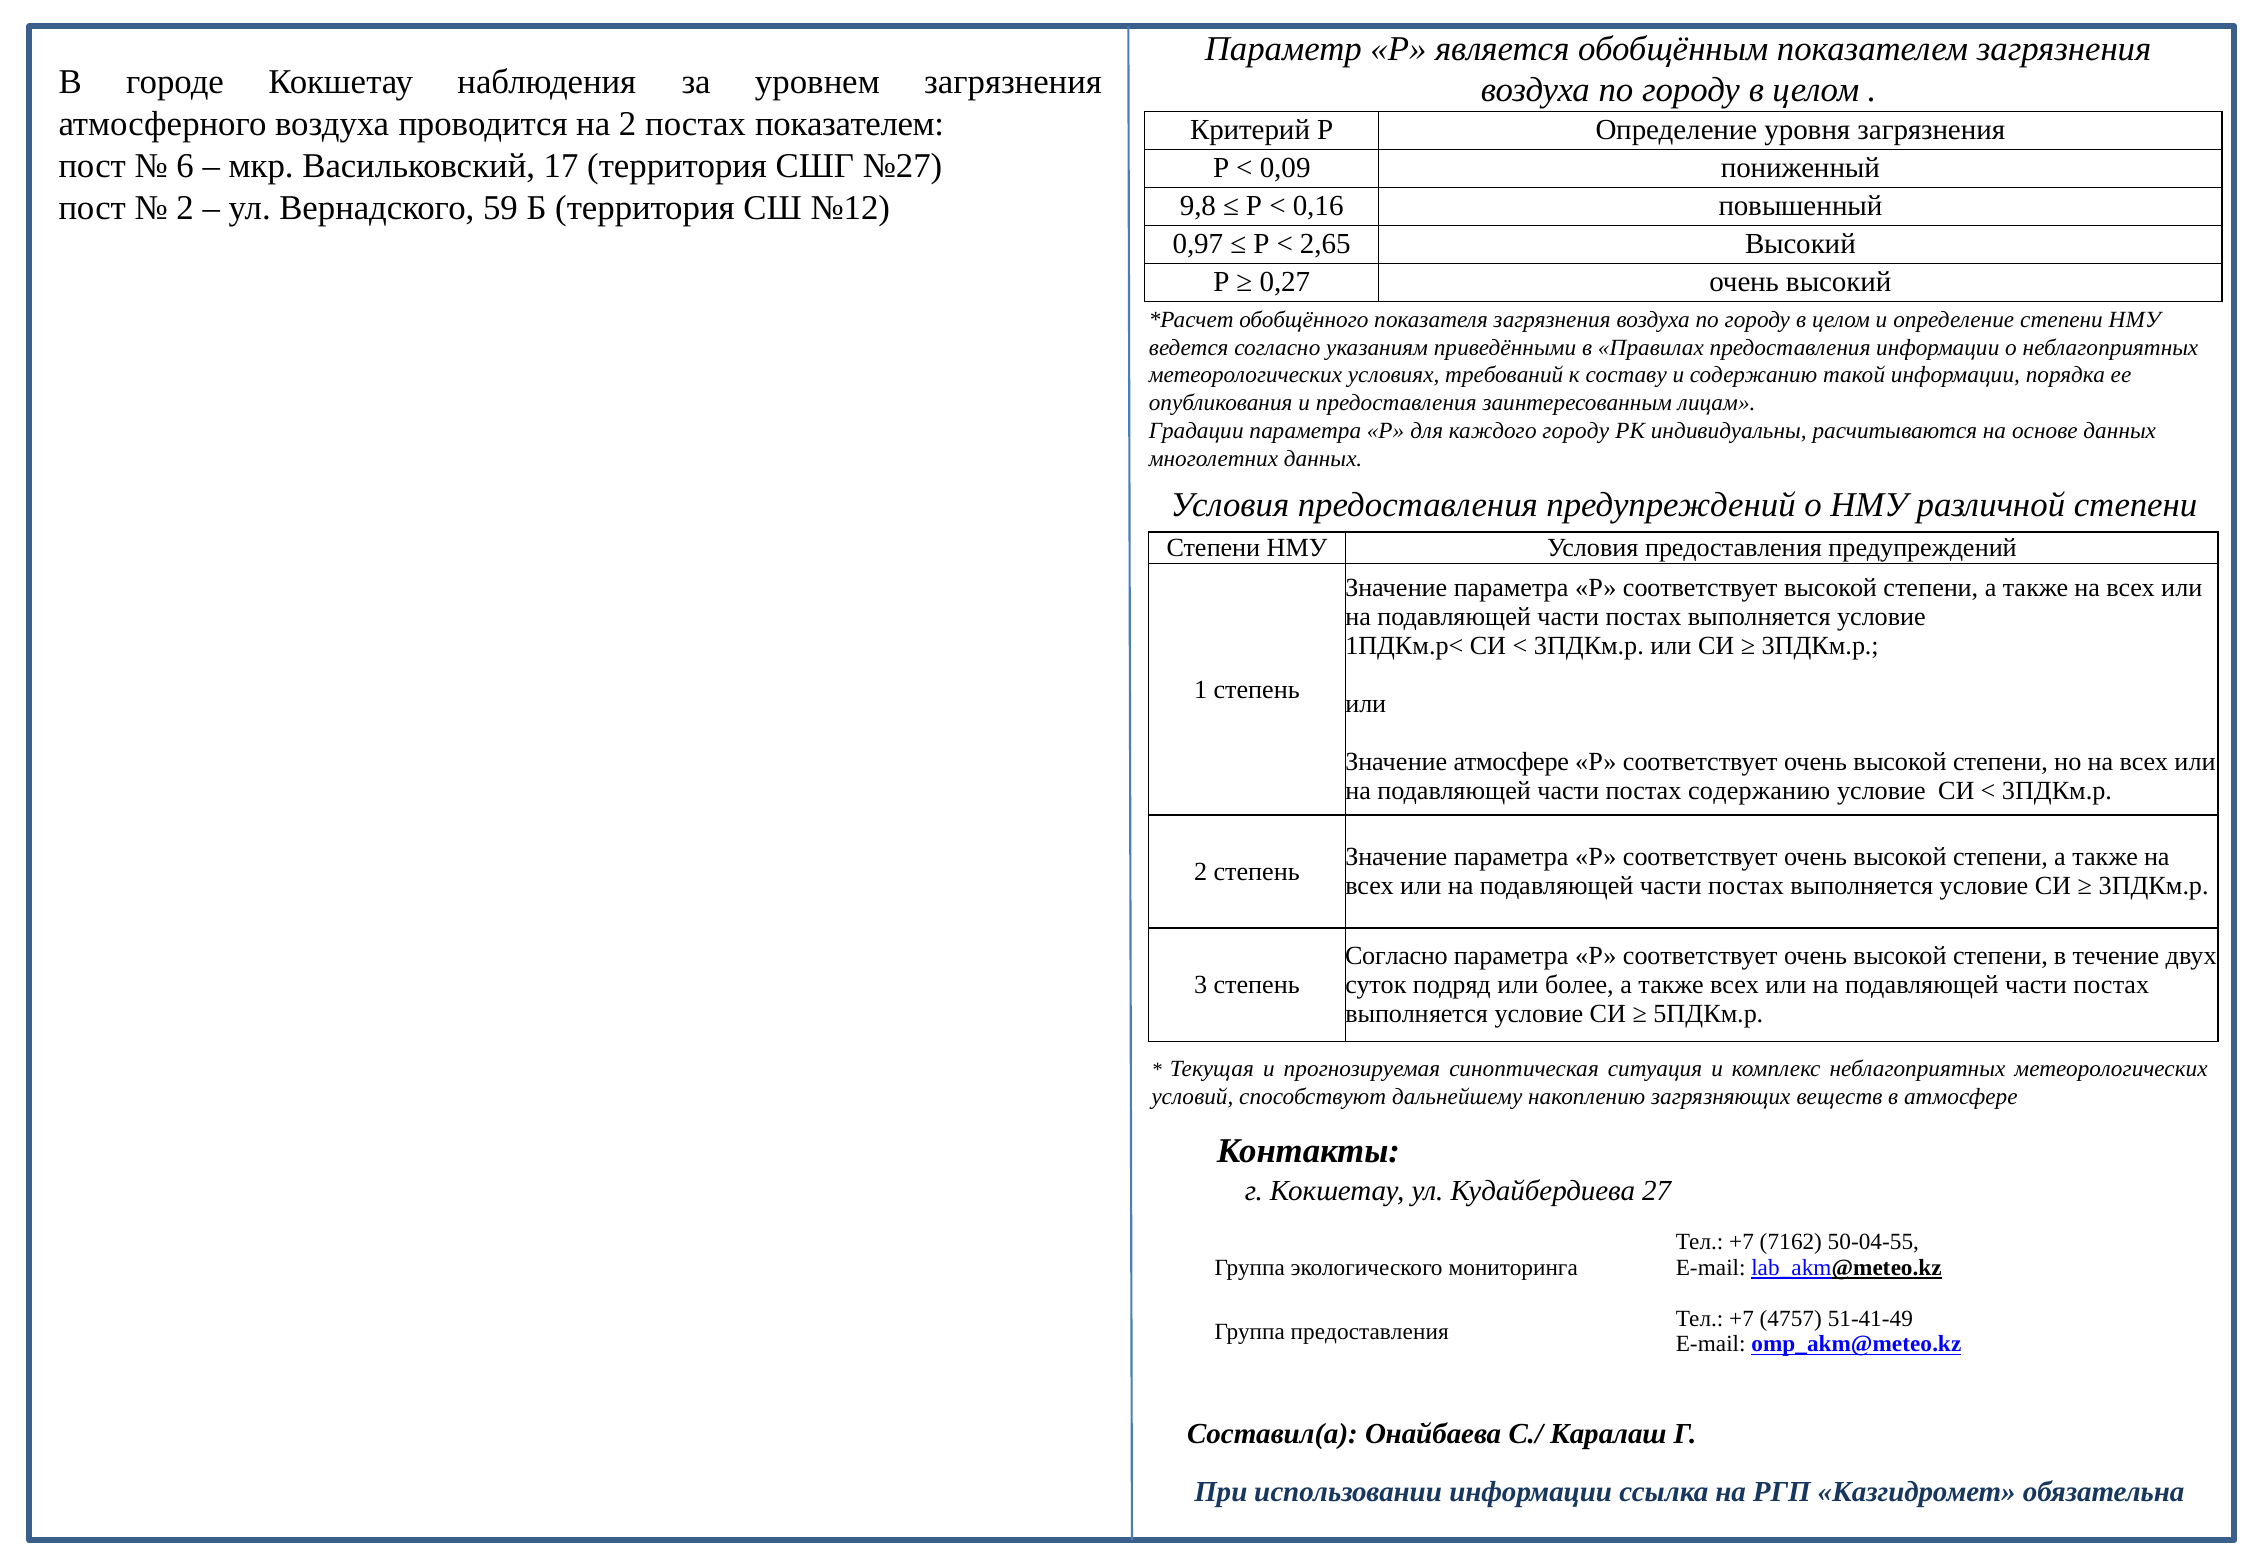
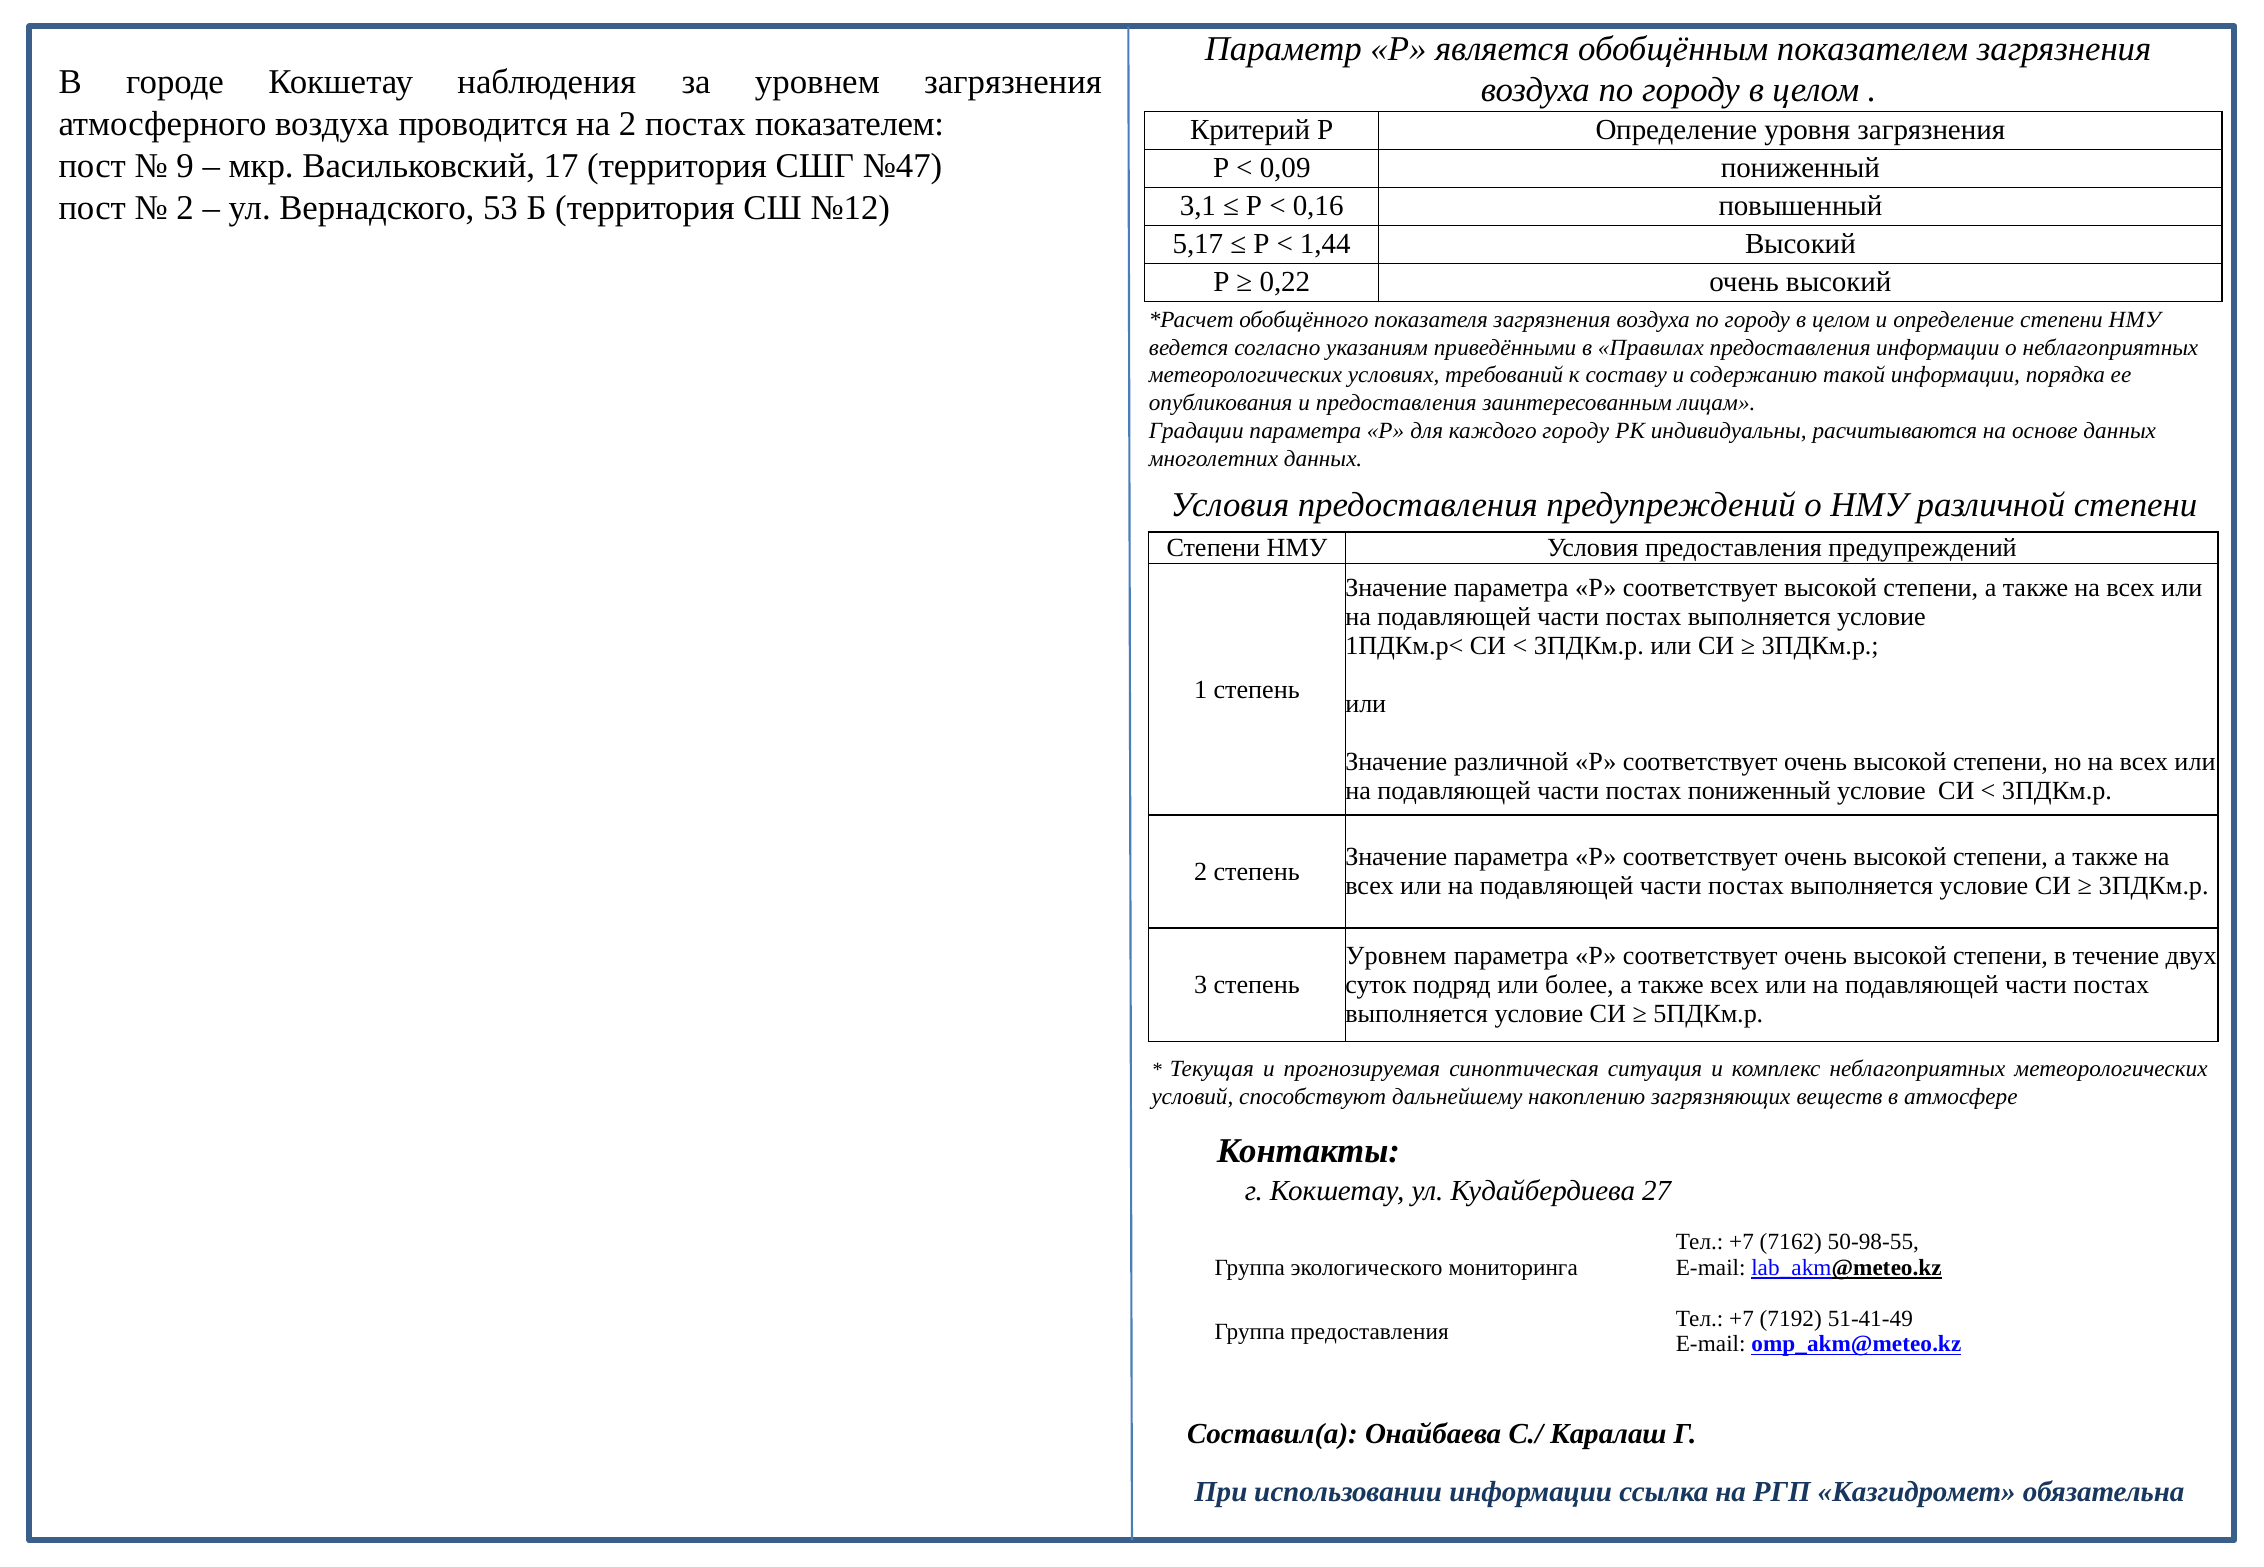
6: 6 -> 9 (185, 166)
№27: №27 -> №47 (903, 166)
59: 59 -> 53 (500, 208)
9,8: 9,8 -> 3,1 (1198, 206)
0,97: 0,97 -> 5,17 (1198, 244)
2,65: 2,65 -> 1,44 (1325, 244)
0,27: 0,27 -> 0,22 (1285, 282)
Значение атмосфере: атмосфере -> различной (1511, 762)
постах содержанию: содержанию -> пониженный (1759, 791)
Согласно: Согласно -> Уровнем (1396, 956)
50-04-55: 50-04-55 -> 50-98-55 (1873, 1242)
4757: 4757 -> 7192 (1791, 1319)
